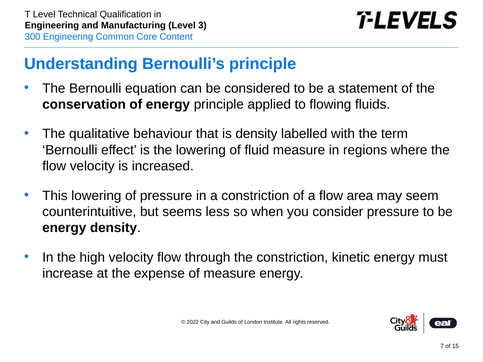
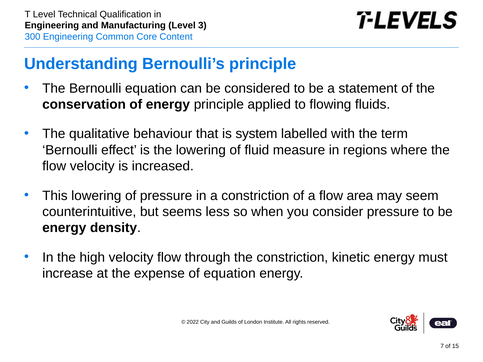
is density: density -> system (256, 134)
of measure: measure -> equation (230, 274)
